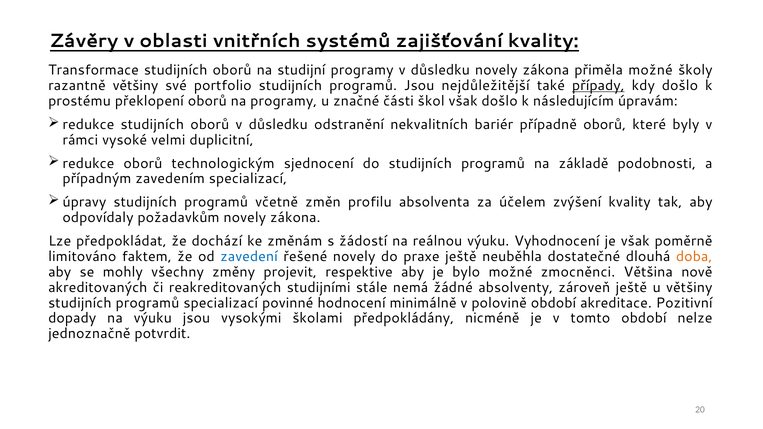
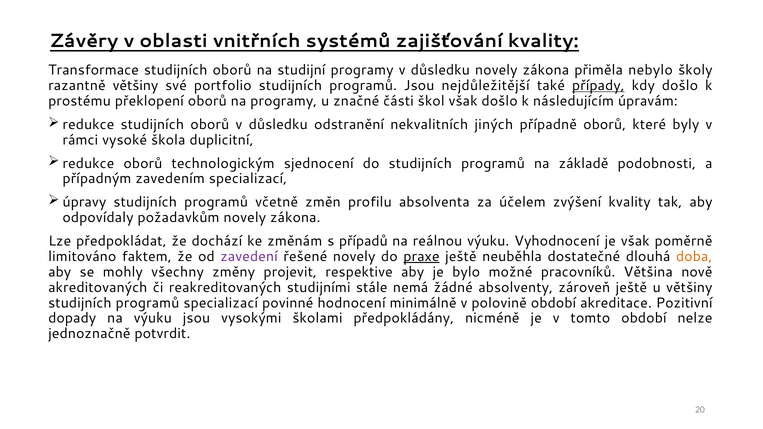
přiměla možné: možné -> nebylo (651, 70)
bariér: bariér -> jiných (494, 125)
velmi: velmi -> škola (168, 140)
žádostí: žádostí -> případů (363, 241)
zavedení colour: blue -> purple (249, 257)
praxe underline: none -> present (421, 257)
zmocněnci: zmocněnci -> pracovníků (578, 272)
